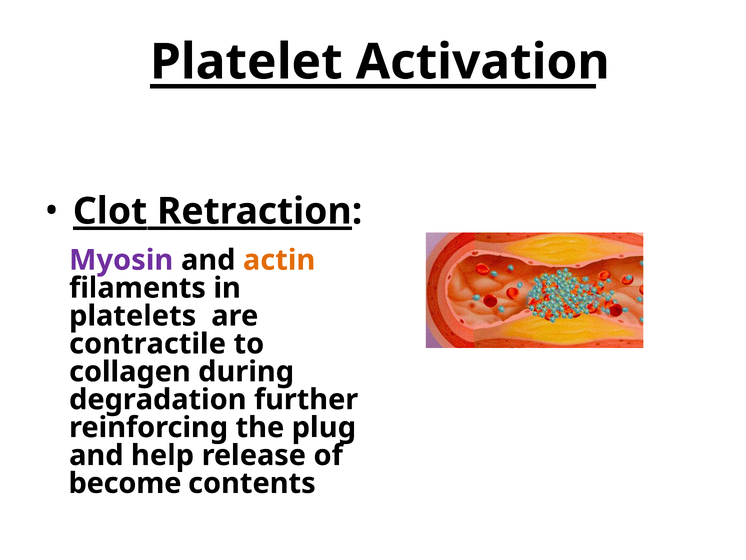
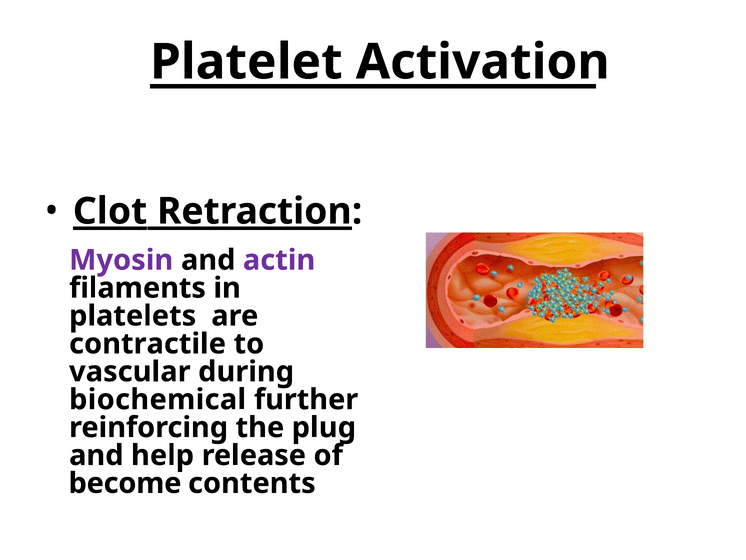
actin colour: orange -> purple (279, 260)
collagen: collagen -> vascular (130, 371)
degradation: degradation -> biochemical (158, 399)
